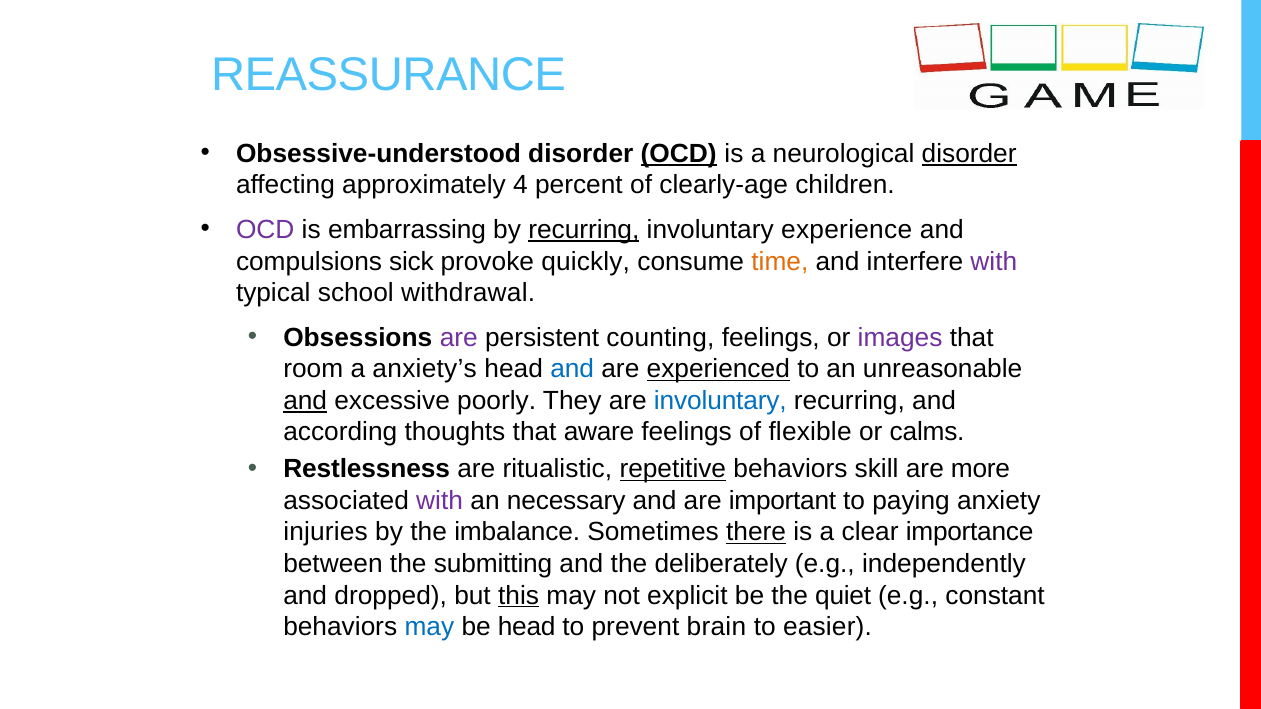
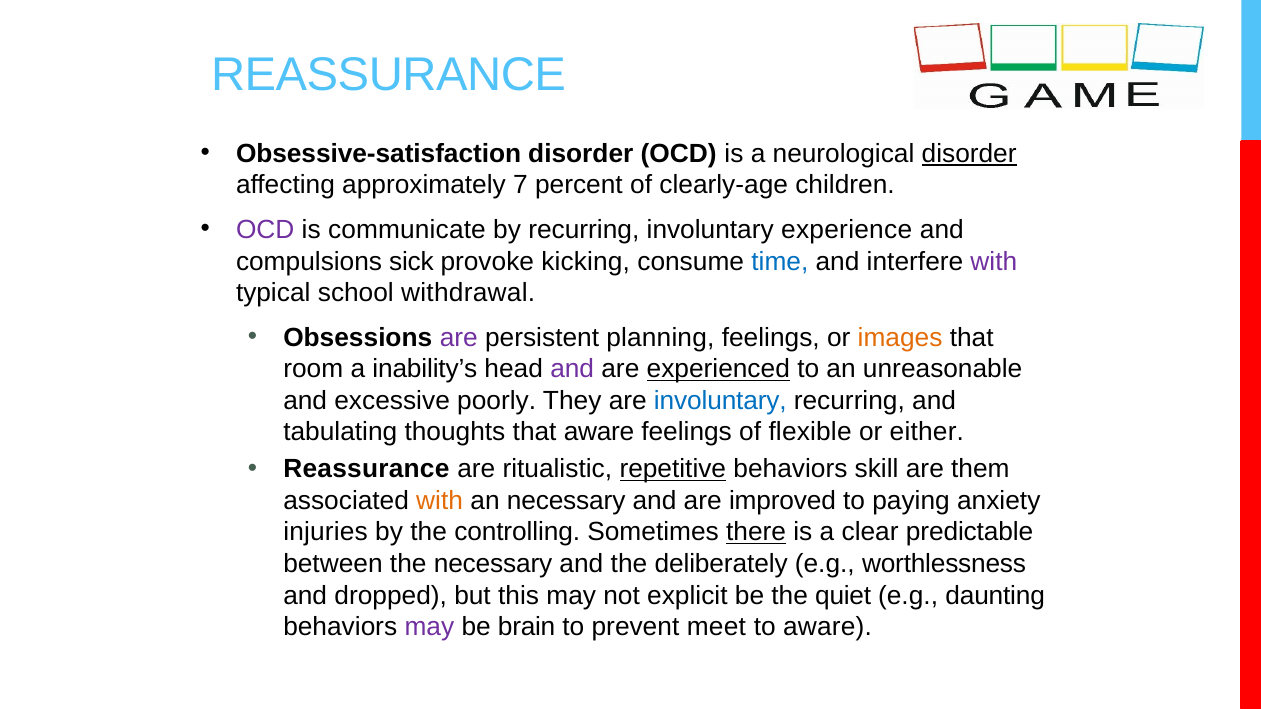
Obsessive-understood: Obsessive-understood -> Obsessive-satisfaction (379, 154)
OCD underline: present -> none (679, 154)
4: 4 -> 7 (521, 185)
embarrassing: embarrassing -> communicate (407, 230)
recurring underline: present -> none (584, 230)
quickly: quickly -> kicking (586, 261)
time colour: orange -> blue (780, 261)
counting: counting -> planning (660, 338)
images colour: purple -> orange (900, 338)
anxiety’s: anxiety’s -> inability’s (425, 369)
and colour: blue -> purple (572, 369)
and underline: present -> none (305, 401)
according: according -> tabulating (340, 432)
calms: calms -> either (927, 432)
Restlessness: Restlessness -> Reassurance (366, 469)
more: more -> them (980, 469)
with colour: purple -> orange (440, 501)
important: important -> improved (782, 501)
imbalance: imbalance -> controlling (517, 532)
importance: importance -> predictable (970, 532)
the submitting: submitting -> necessary (493, 564)
independently: independently -> worthlessness (944, 564)
this underline: present -> none (519, 596)
constant: constant -> daunting (995, 596)
may colour: blue -> purple (429, 627)
be head: head -> brain (527, 627)
brain: brain -> meet (716, 627)
to easier: easier -> aware (827, 627)
